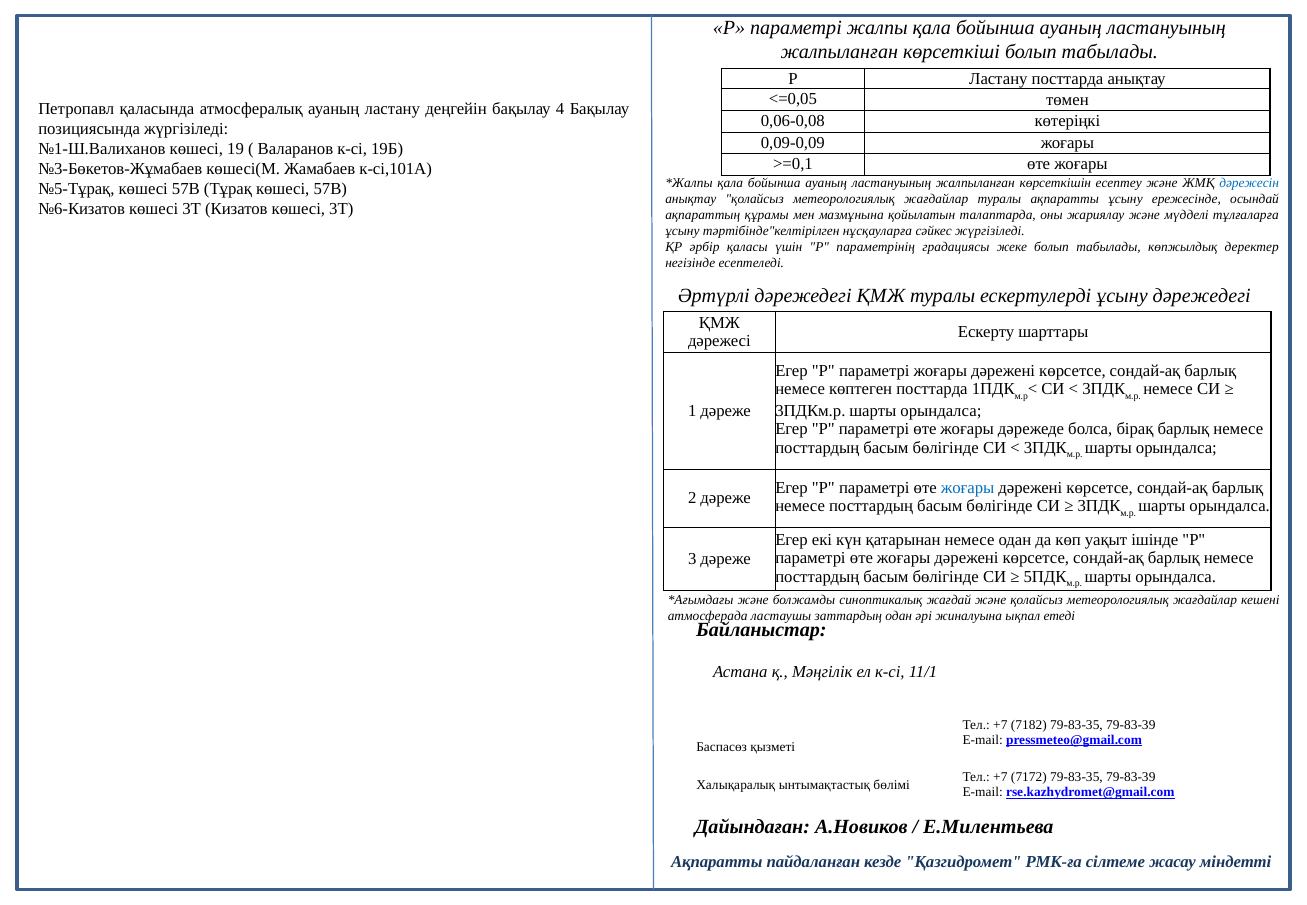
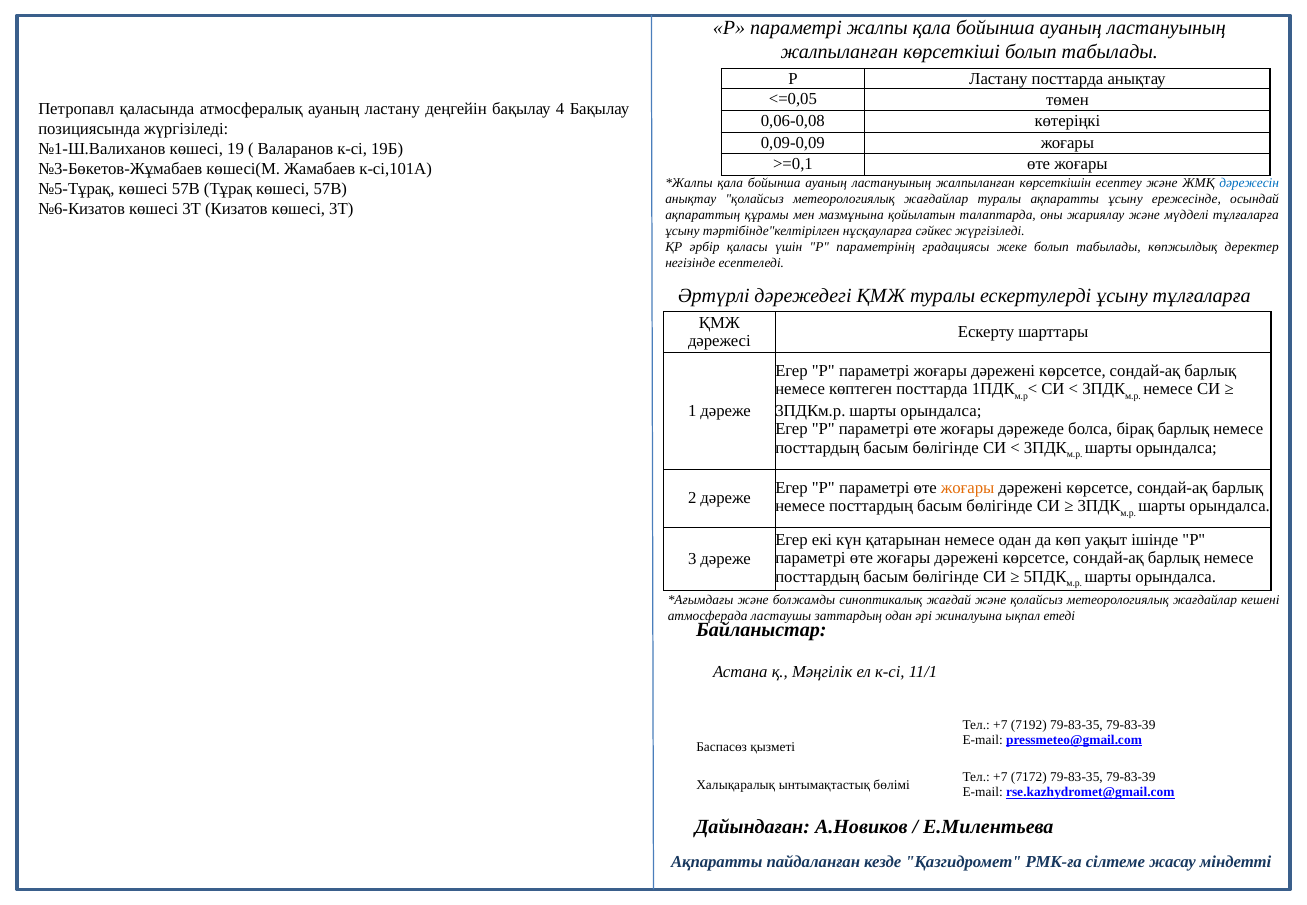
ұсыну дәрежедегі: дәрежедегі -> тұлғаларға (1202, 296)
жоғары colour: blue -> orange (968, 488)
7182: 7182 -> 7192 (1029, 725)
